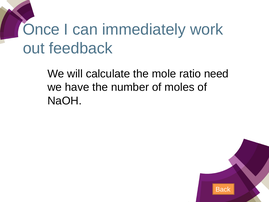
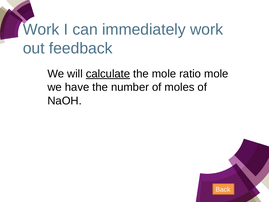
Once: Once -> Work (41, 29)
calculate underline: none -> present (108, 74)
ratio need: need -> mole (216, 74)
